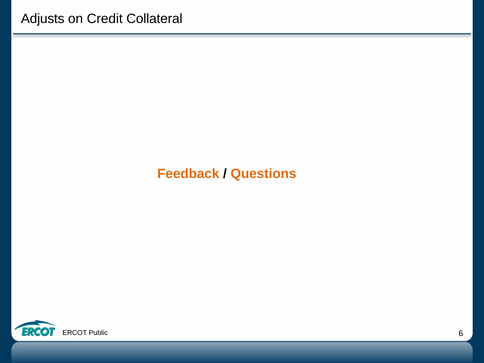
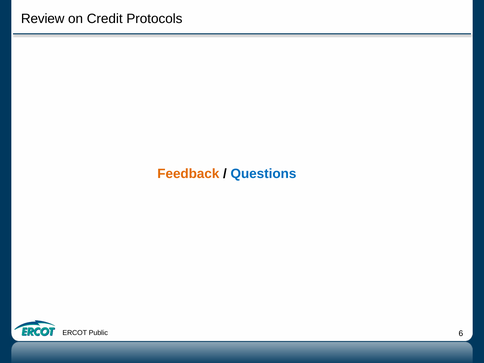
Adjusts: Adjusts -> Review (43, 19)
Collateral: Collateral -> Protocols (154, 19)
Questions colour: orange -> blue (263, 174)
